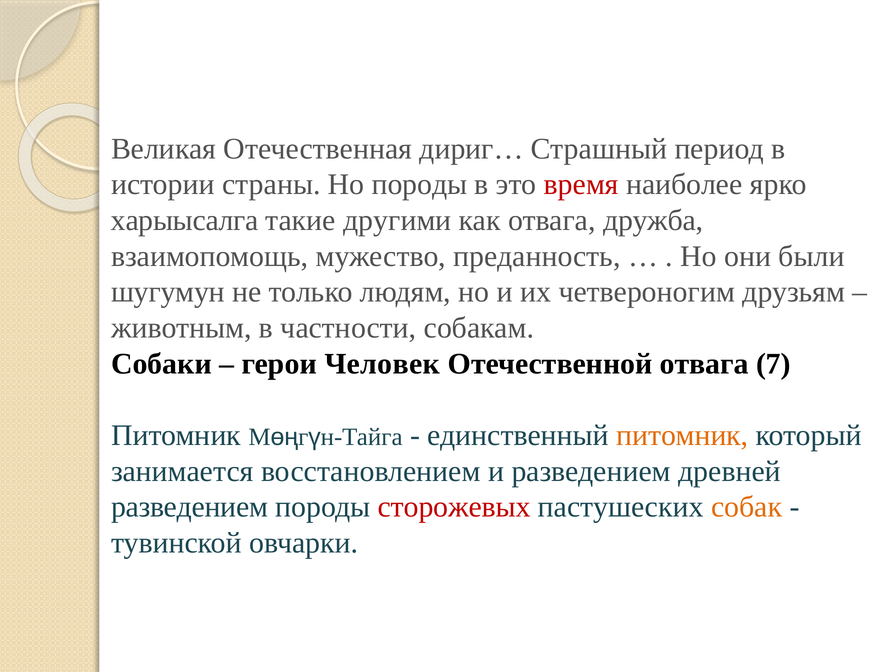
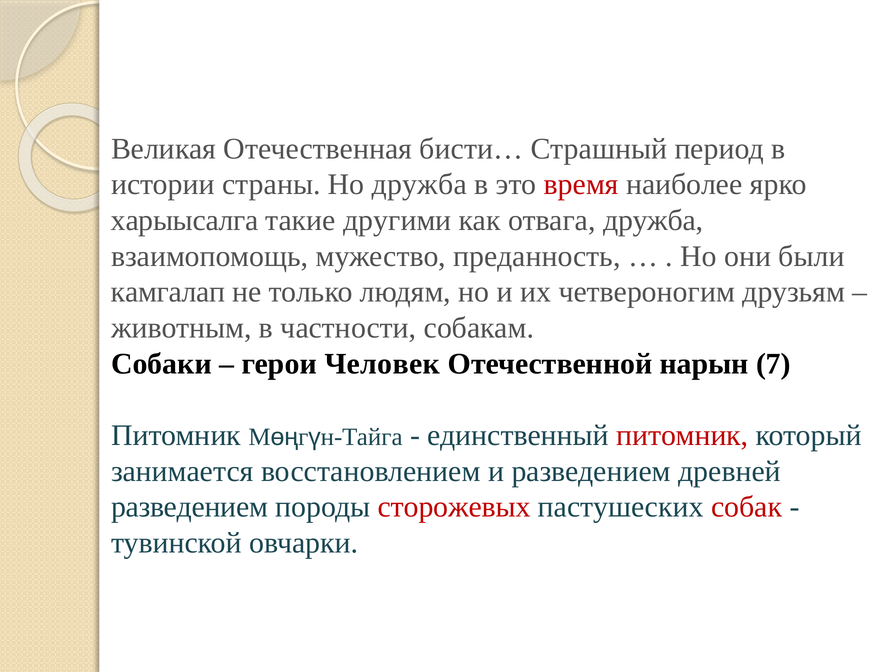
дириг…: дириг… -> бисти… (471, 149)
Но породы: породы -> дружба (419, 185)
шугумун: шугумун -> камгалап (168, 292)
Отечественной отвага: отвага -> нарын (704, 364)
питомник colour: orange -> red (682, 435)
собак colour: orange -> red (747, 507)
